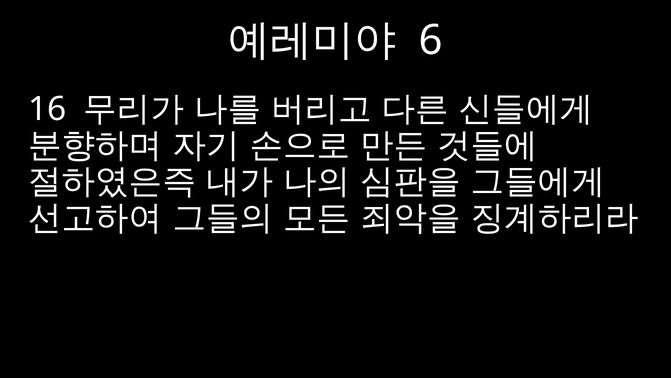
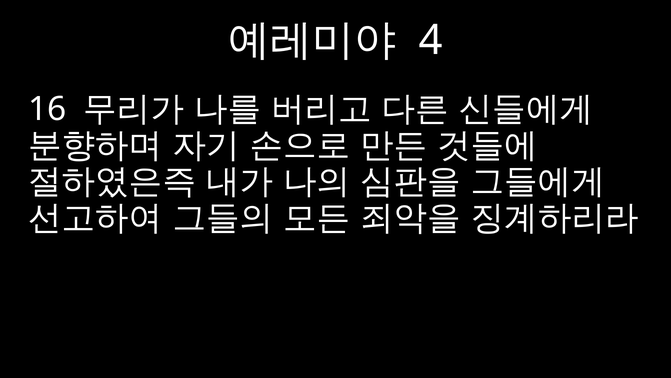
6: 6 -> 4 (431, 40)
